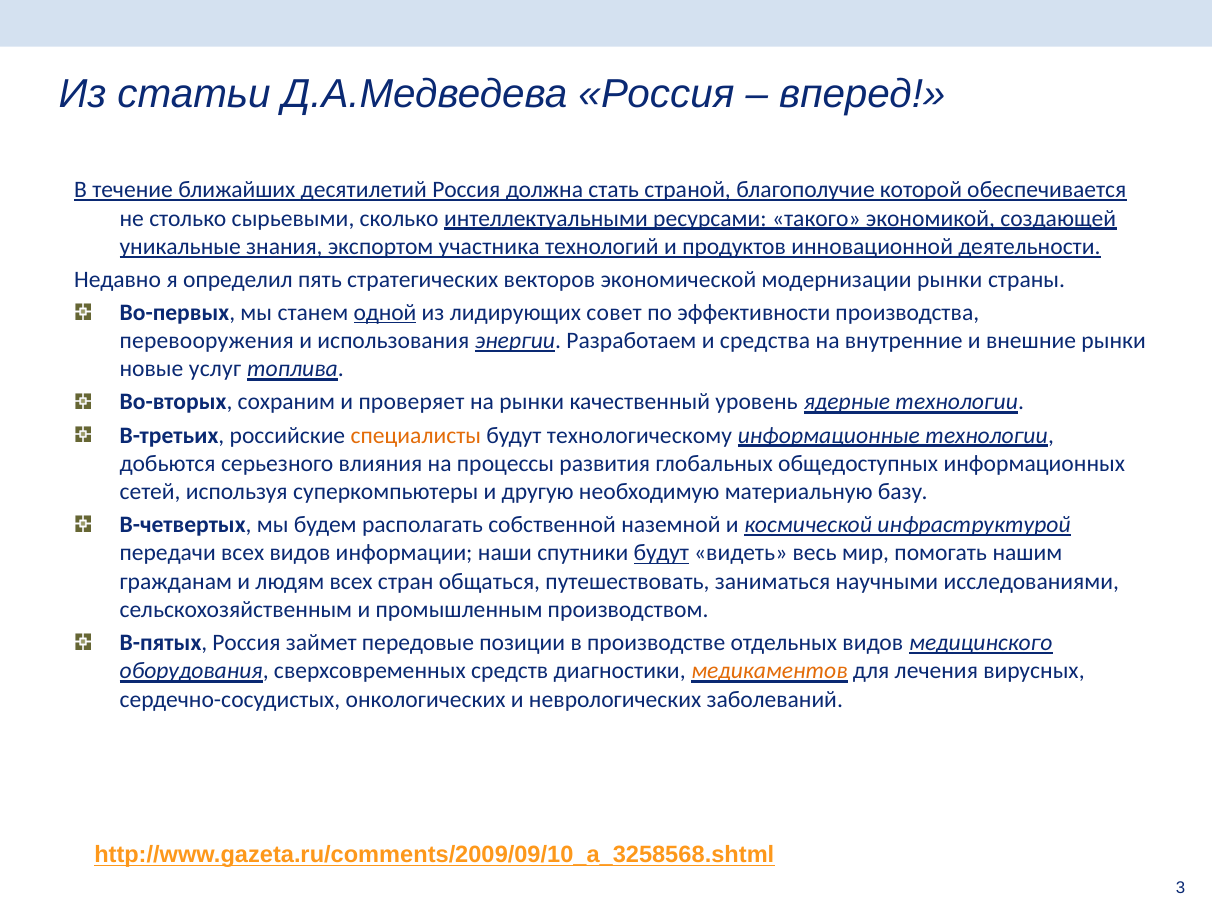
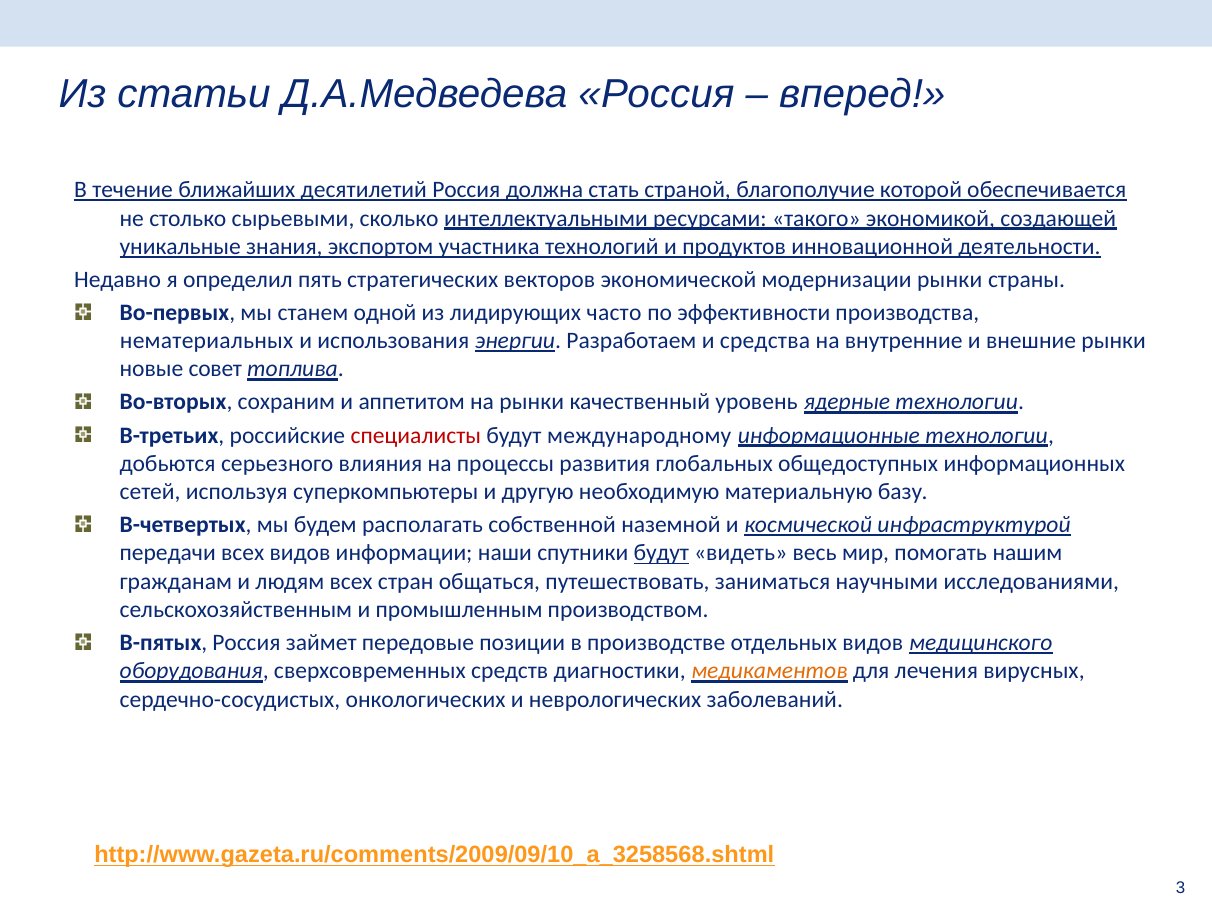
одной underline: present -> none (385, 313)
совет: совет -> часто (614, 313)
перевооружения: перевооружения -> нематериальных (207, 341)
услуг: услуг -> совет (215, 369)
проверяет: проверяет -> аппетитом (412, 402)
специалисты colour: orange -> red (416, 435)
технологическому: технологическому -> международному (639, 435)
